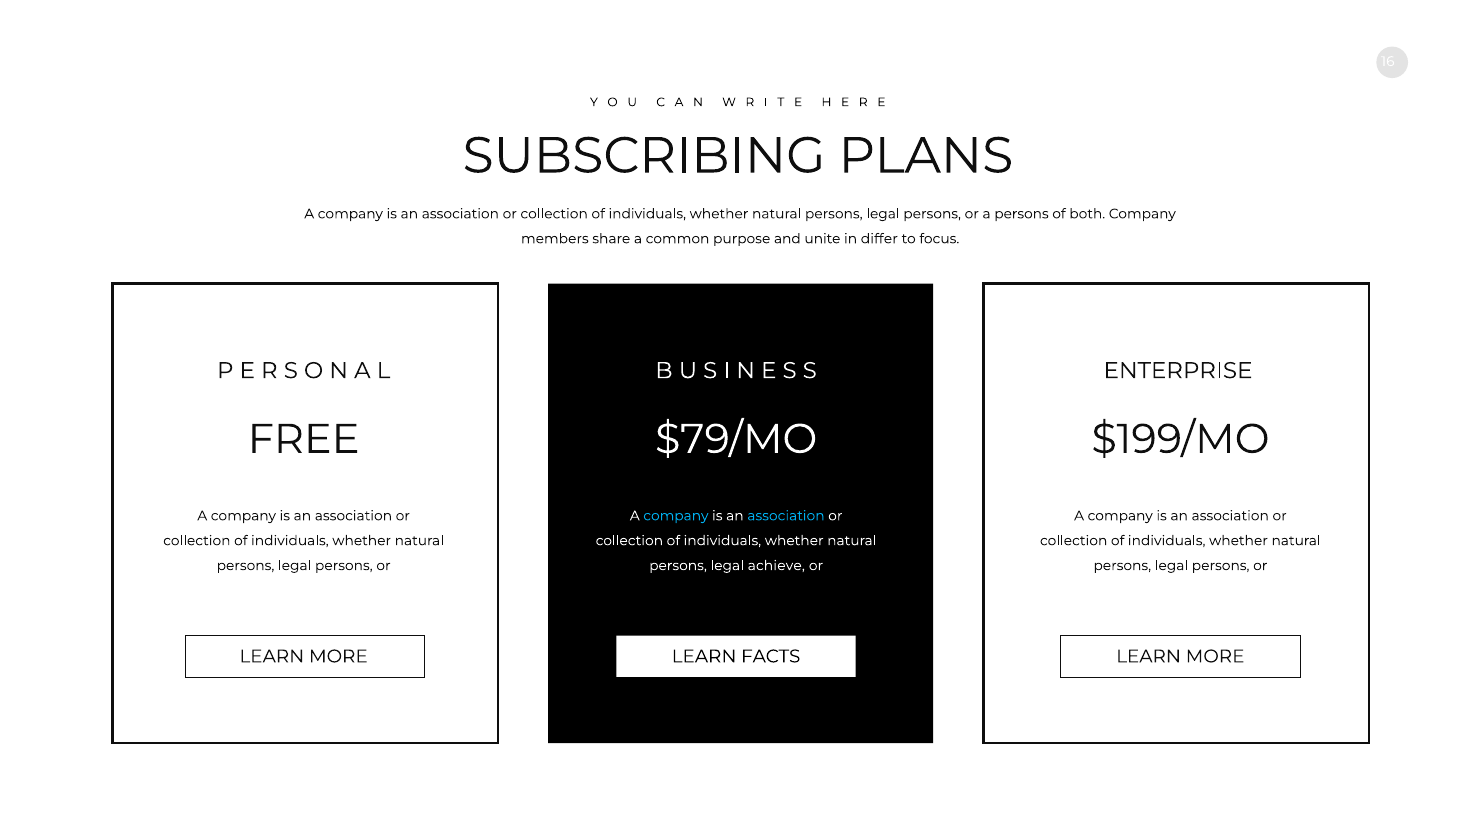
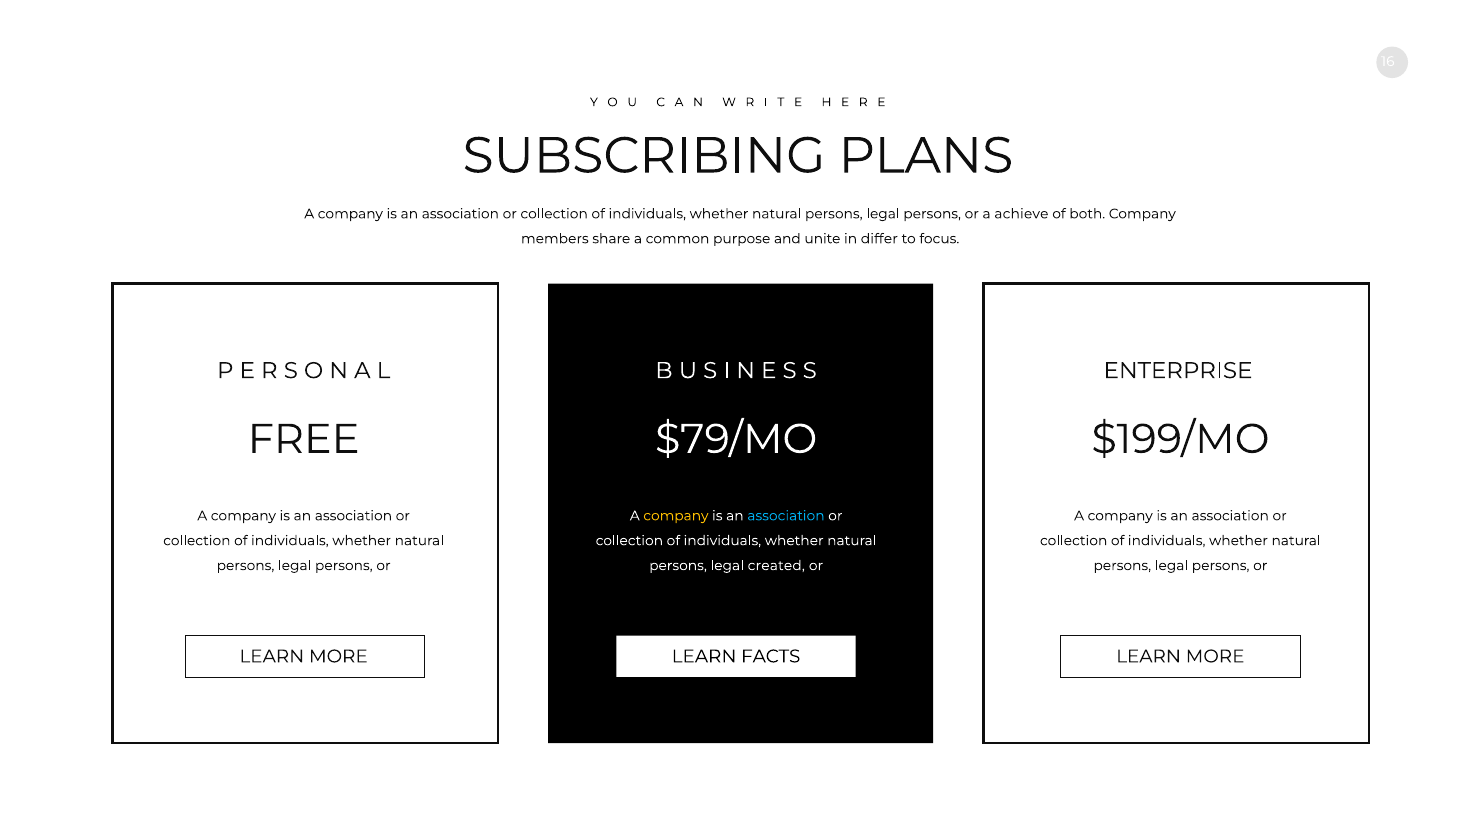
a persons: persons -> achieve (1021, 214)
company colour: light blue -> yellow (676, 516)
achieve: achieve -> created (776, 566)
